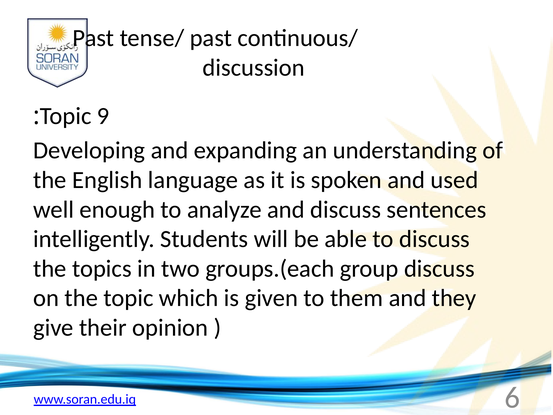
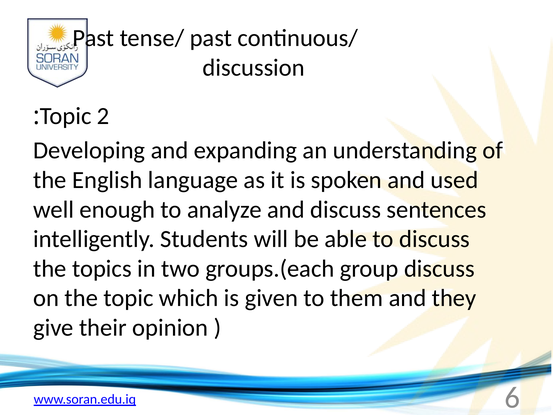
9: 9 -> 2 (103, 116)
